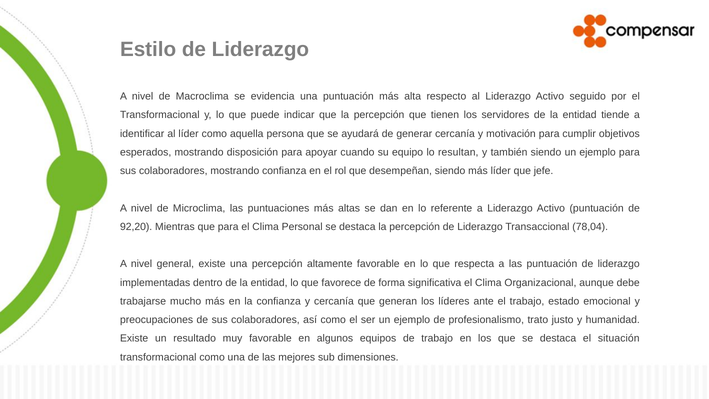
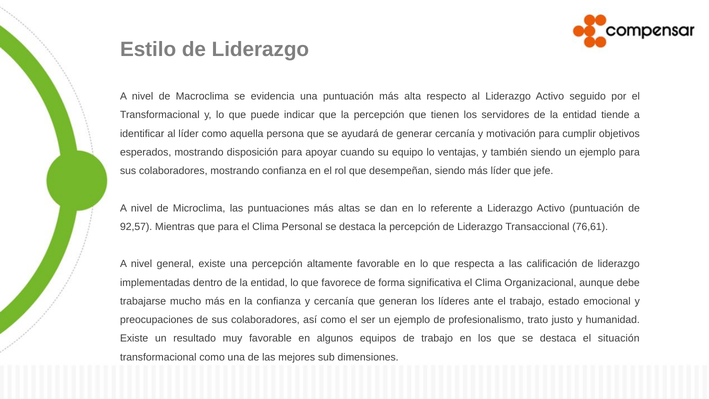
resultan: resultan -> ventajas (458, 152)
92,20: 92,20 -> 92,57 (136, 227)
78,04: 78,04 -> 76,61 (590, 227)
las puntuación: puntuación -> calificación (552, 264)
